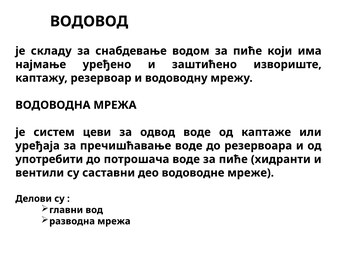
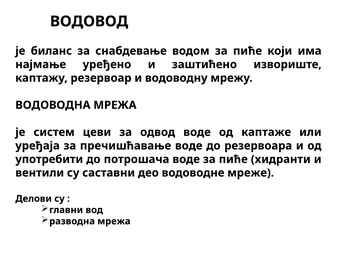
складу: складу -> биланс (51, 51)
